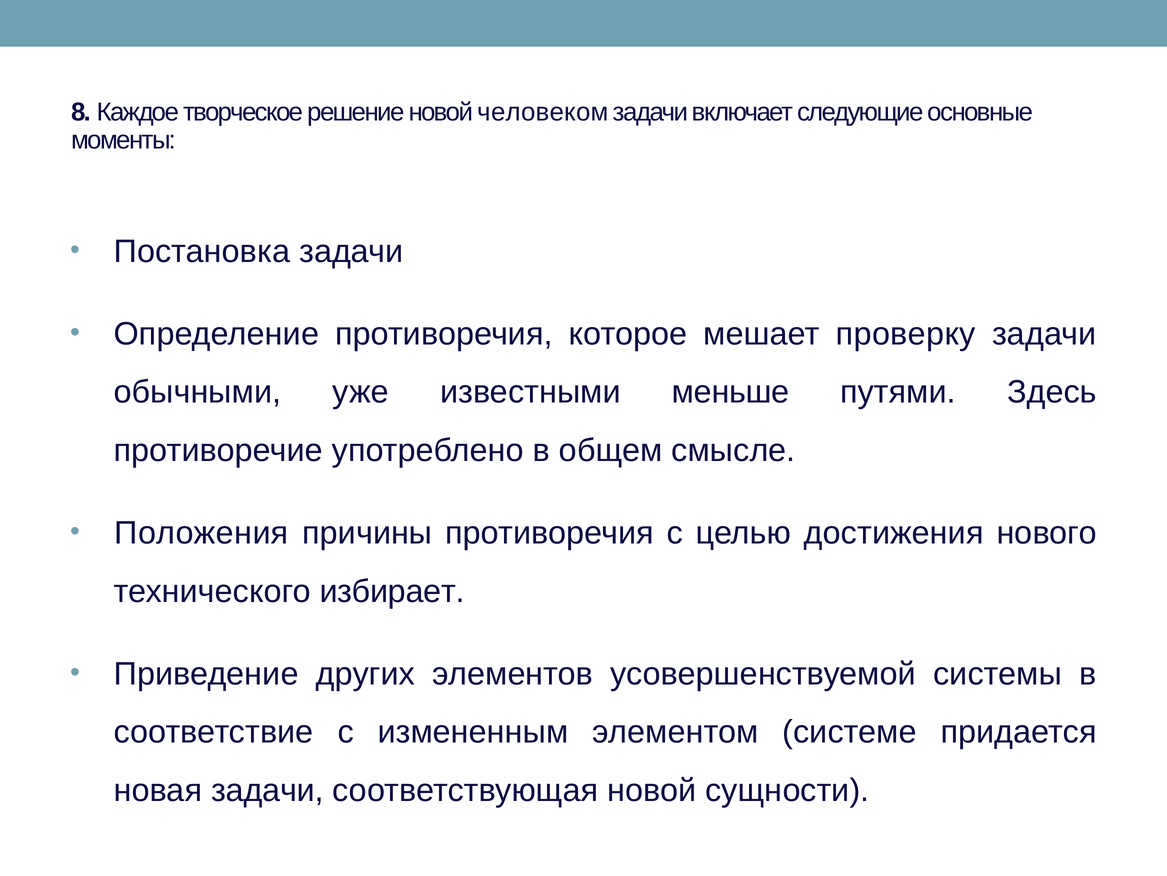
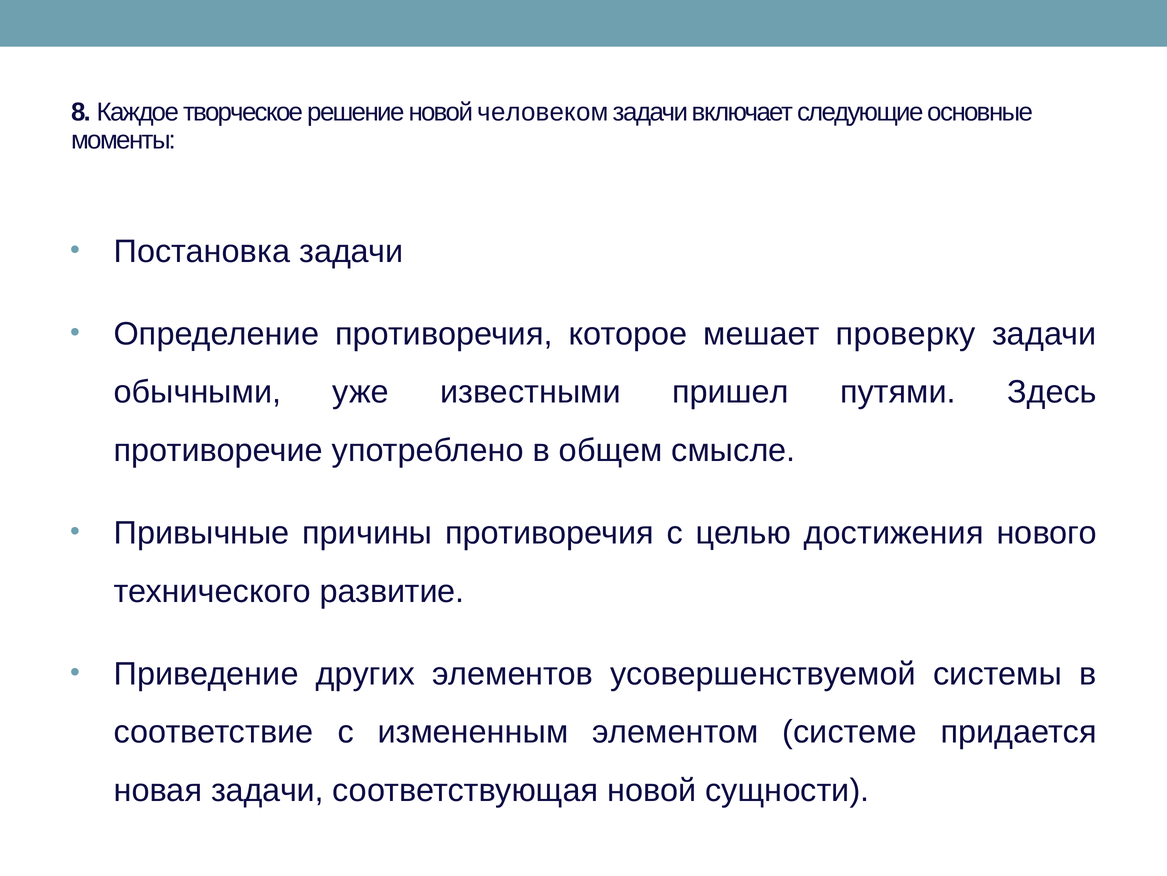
меньше: меньше -> пришел (730, 392)
Положения: Положения -> Привычные (202, 533)
избирает: избирает -> развитие (392, 591)
